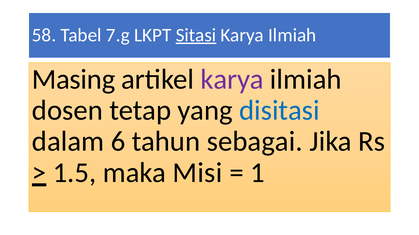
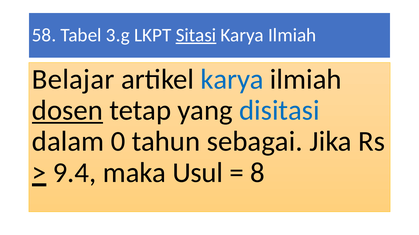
7.g: 7.g -> 3.g (118, 35)
Masing: Masing -> Belajar (73, 80)
karya colour: purple -> blue (232, 80)
dosen underline: none -> present (67, 111)
6: 6 -> 0 (118, 142)
1.5: 1.5 -> 9.4 (75, 173)
Misi: Misi -> Usul (198, 173)
1: 1 -> 8 (258, 173)
